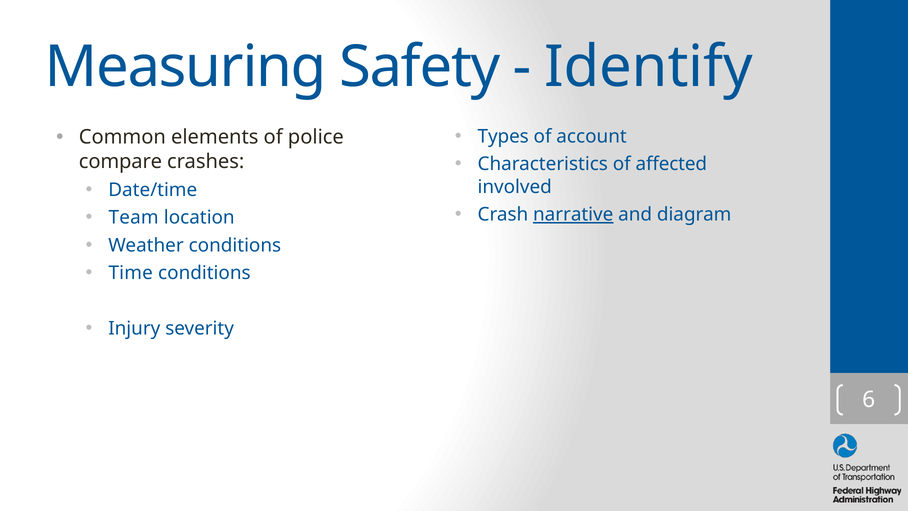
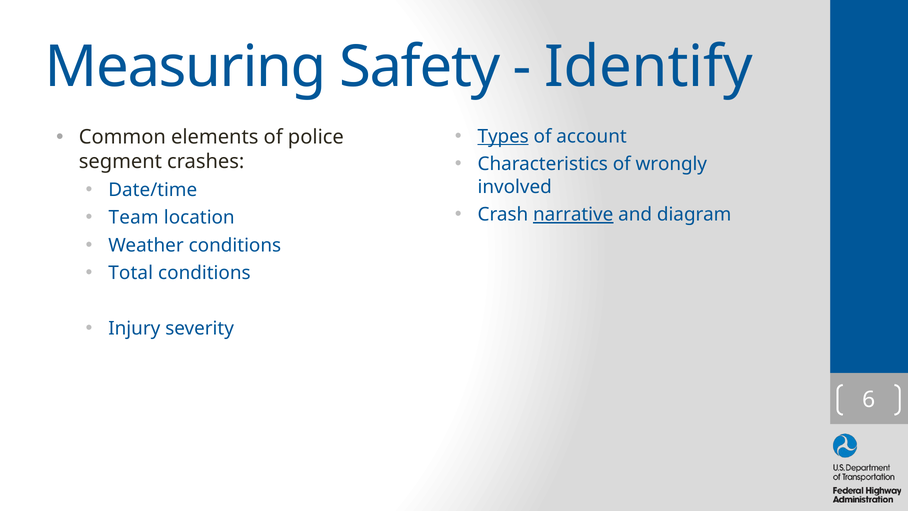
Types underline: none -> present (503, 136)
affected: affected -> wrongly (671, 164)
compare: compare -> segment (120, 161)
Time: Time -> Total (131, 273)
